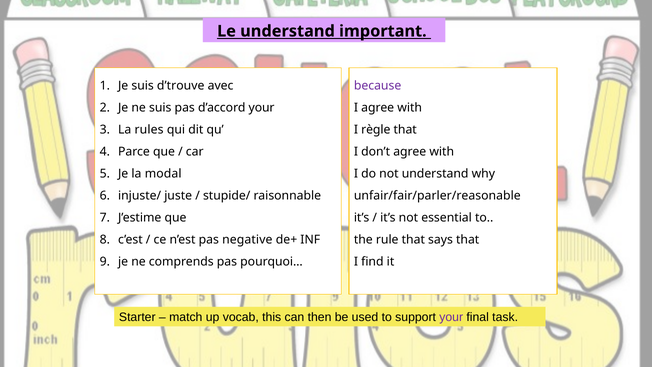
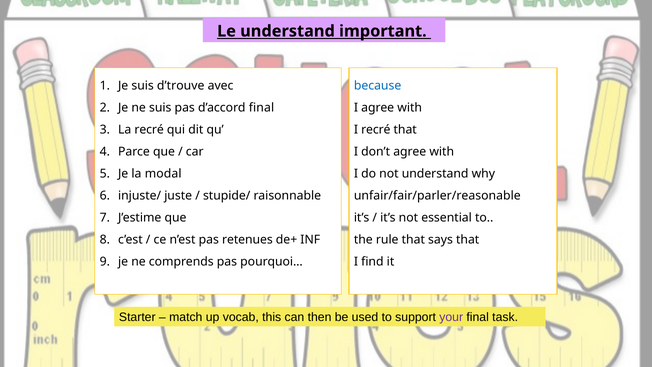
because colour: purple -> blue (378, 86)
d’accord your: your -> final (261, 108)
La rules: rules -> recré (149, 130)
I règle: règle -> recré (376, 130)
negative: negative -> retenues (247, 240)
